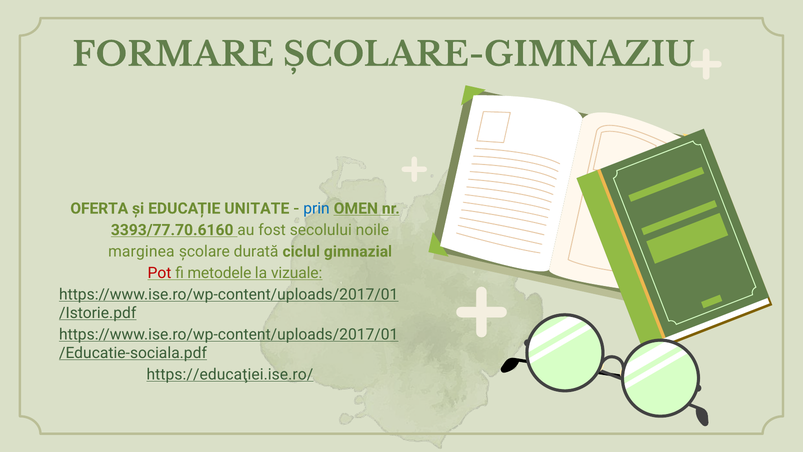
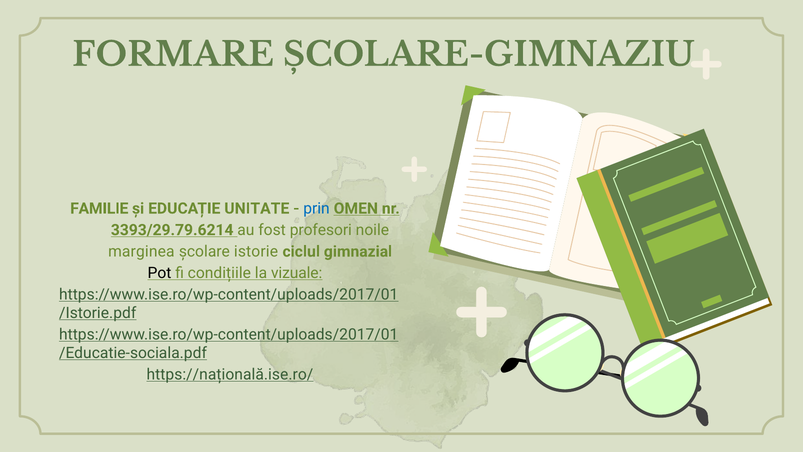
OFERTA: OFERTA -> FAMILIE (99, 208)
3393/77.70.6160: 3393/77.70.6160 -> 3393/29.79.6214 (172, 230)
secolului: secolului -> profesori (321, 230)
durată: durată -> istorie (256, 251)
Pot colour: red -> black (159, 273)
metodele: metodele -> condițiile (219, 273)
https://educaţiei.ise.ro/: https://educaţiei.ise.ro/ -> https://națională.ise.ro/ (230, 374)
